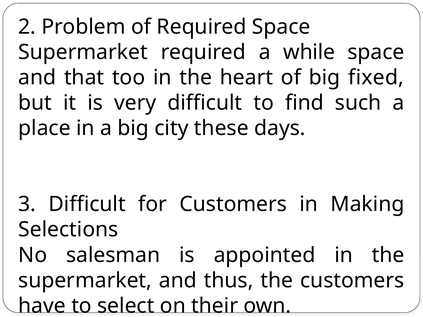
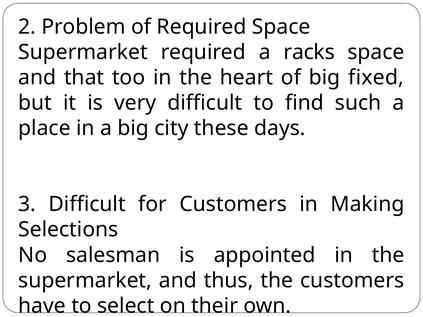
while: while -> racks (309, 52)
